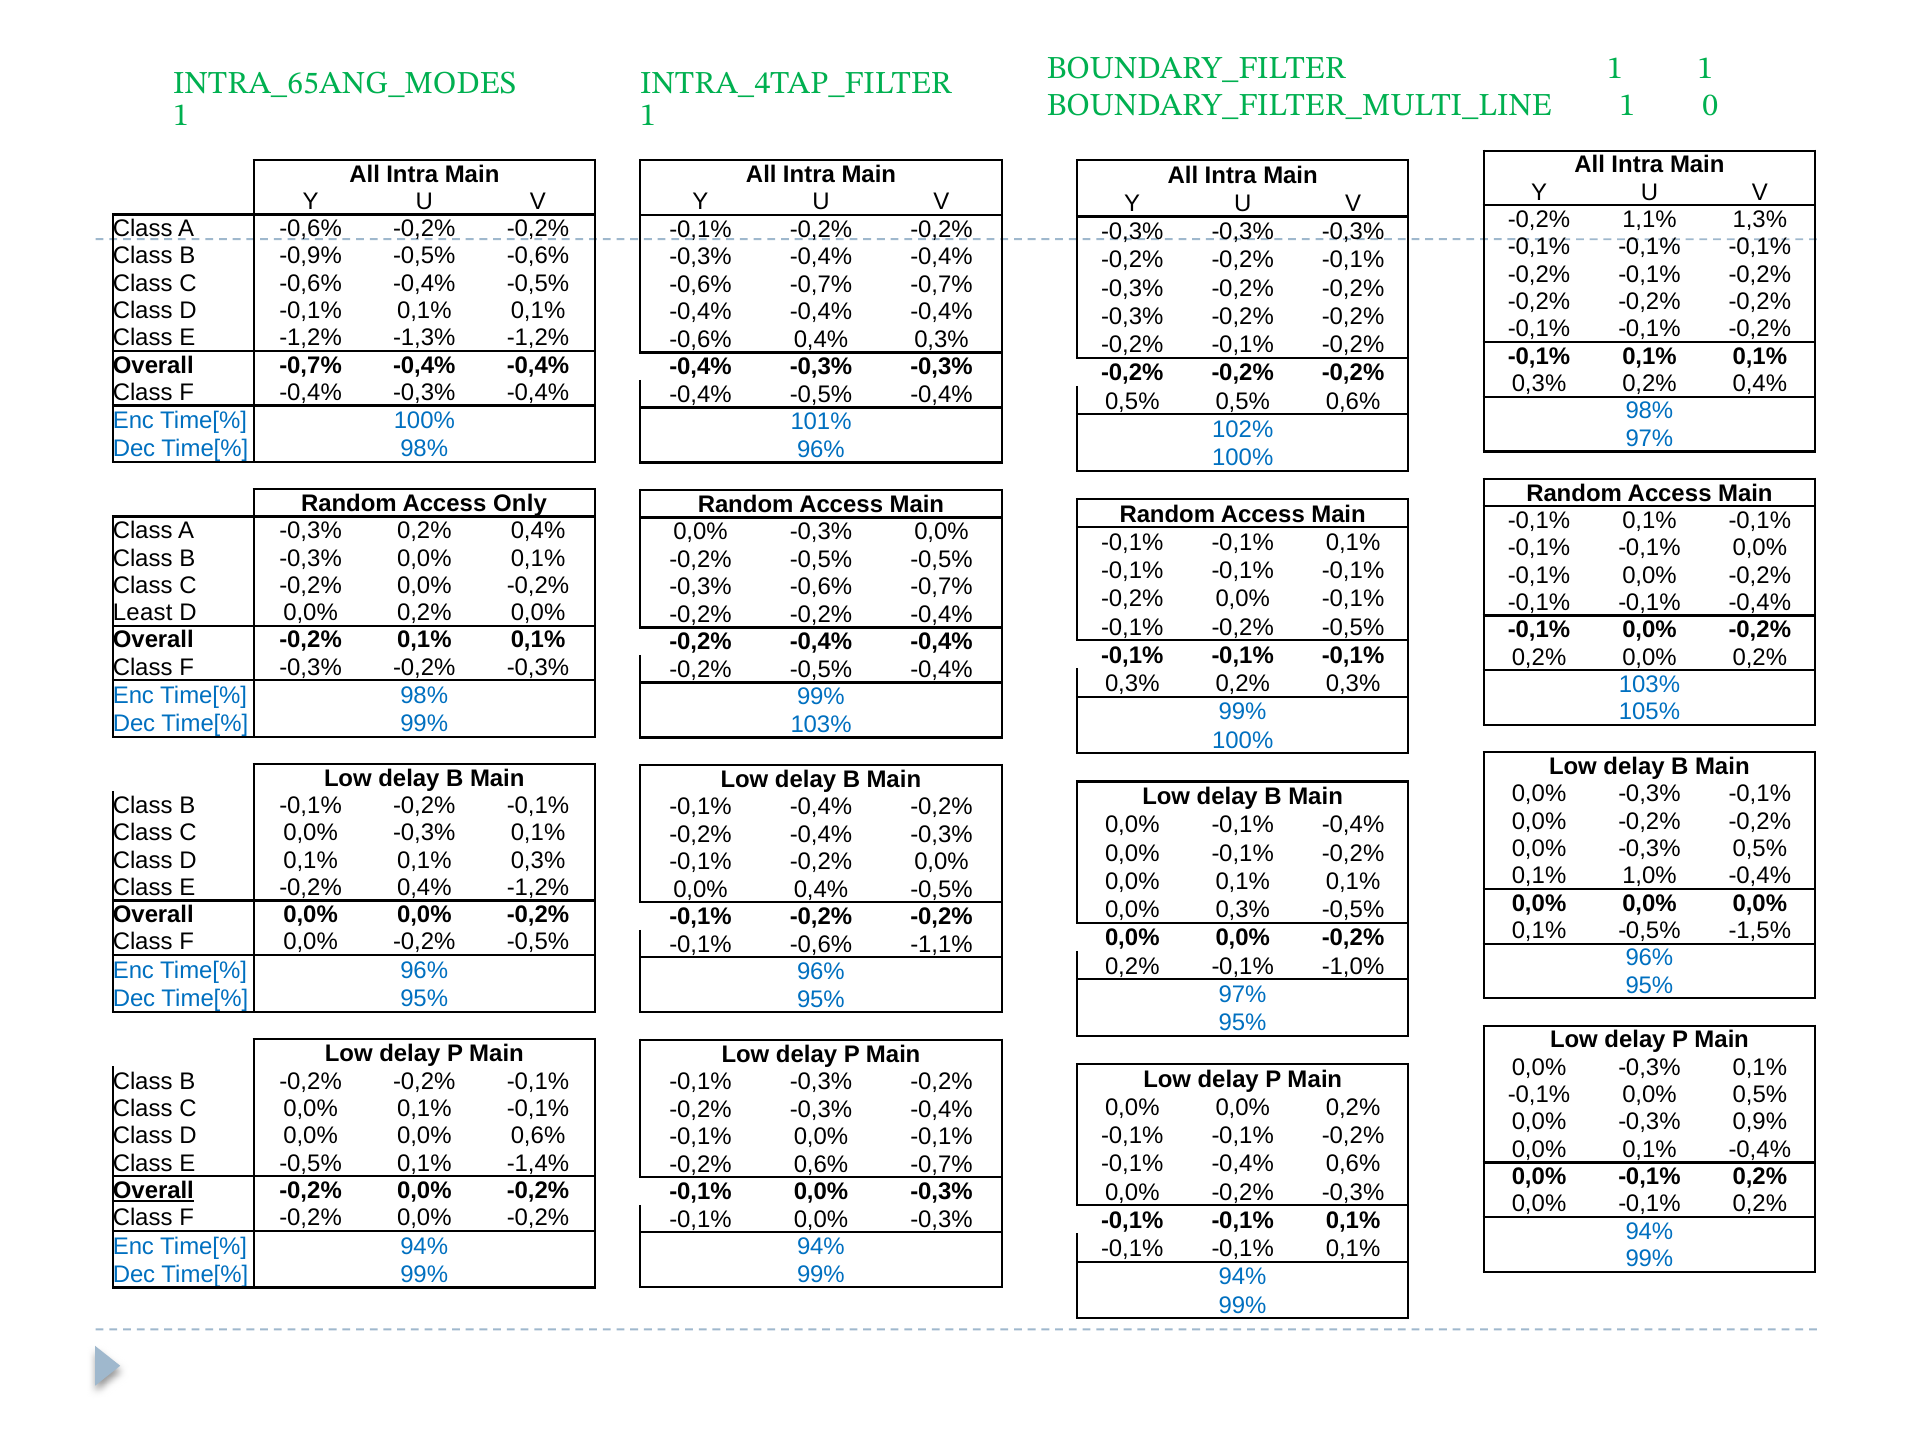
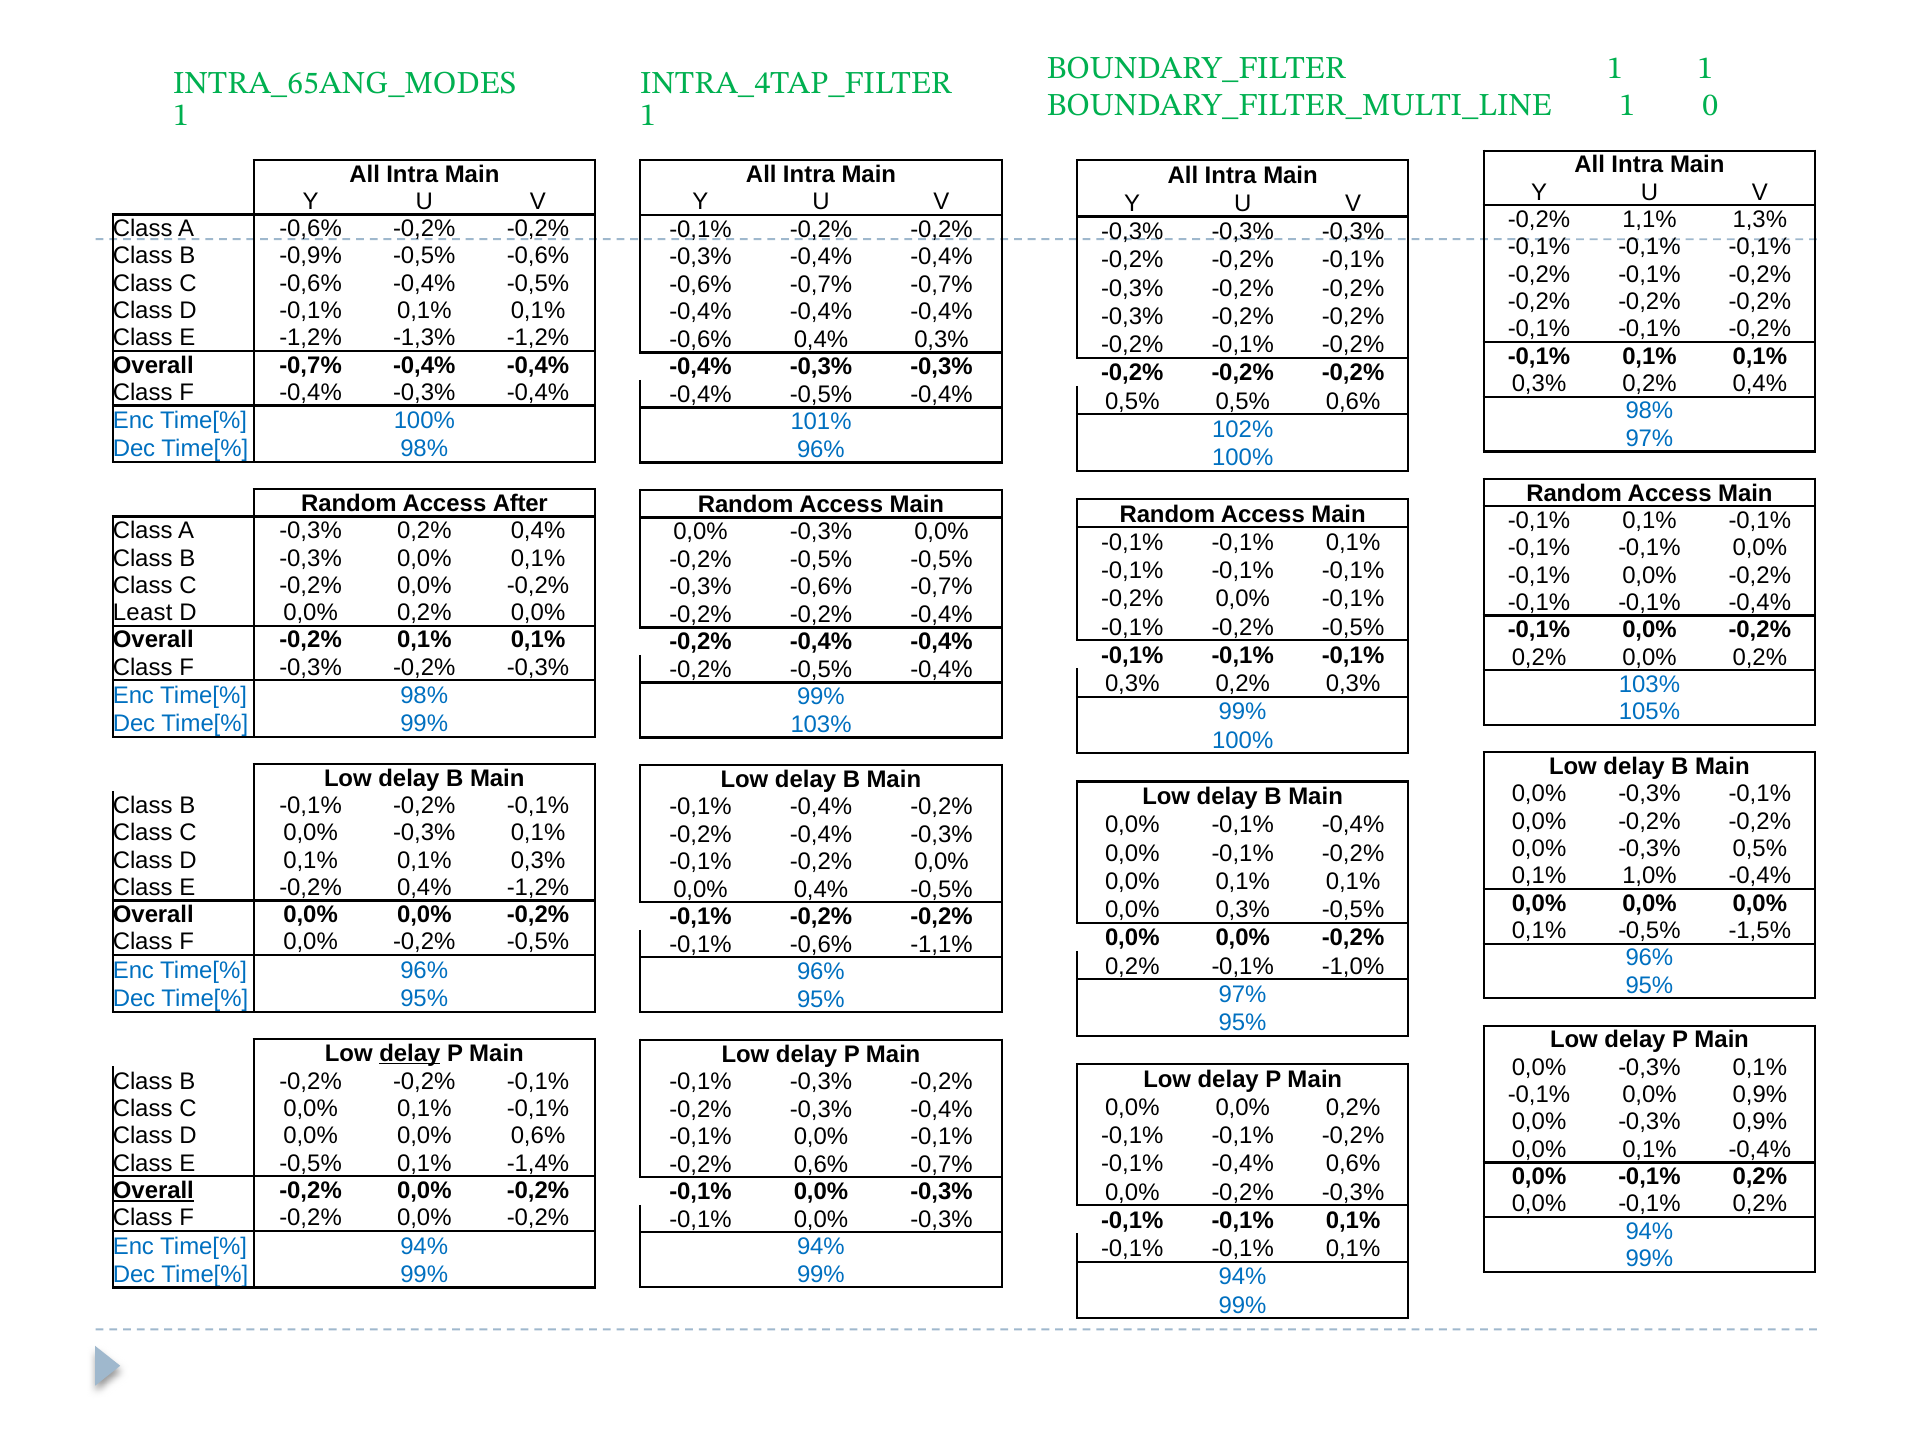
Only: Only -> After (520, 503)
delay underline: none -> present (410, 1053)
0,0% 0,5%: 0,5% -> 0,9% (1760, 1094)
